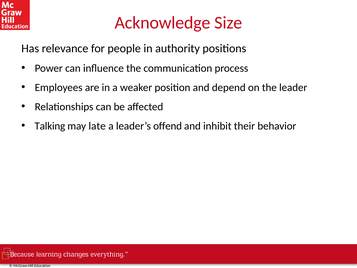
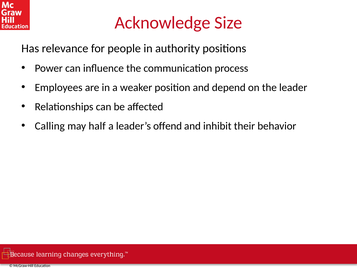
Talking: Talking -> Calling (50, 126)
late: late -> half (97, 126)
